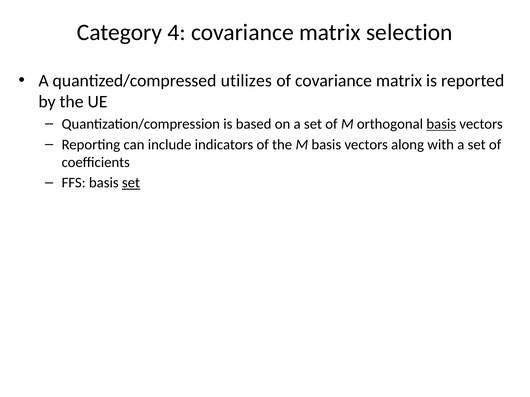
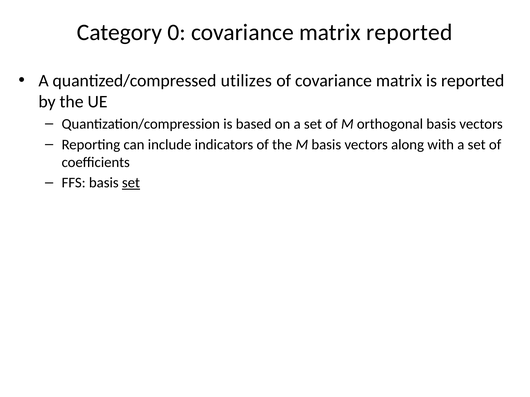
4: 4 -> 0 (177, 33)
matrix selection: selection -> reported (409, 33)
basis underline: present -> none (441, 124)
